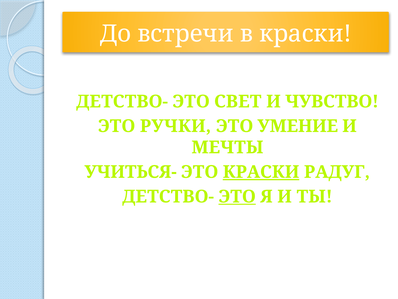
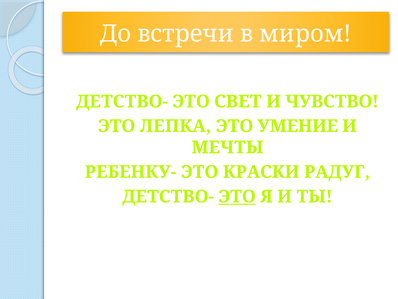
в краски: краски -> миром (305, 34)
РУЧКИ: РУЧКИ -> ЛЕПКА (175, 126)
УЧИТЬСЯ-: УЧИТЬСЯ- -> РЕБЕНКУ- (130, 172)
КРАСКИ underline: present -> none (261, 172)
